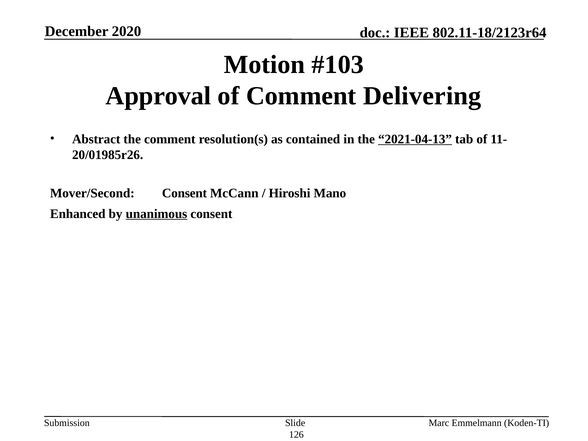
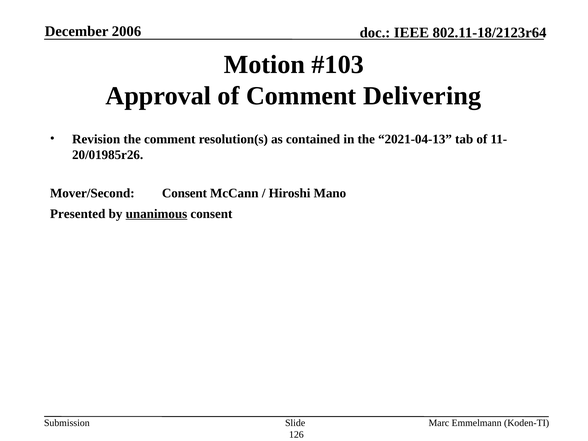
2020: 2020 -> 2006 (126, 31)
Abstract: Abstract -> Revision (96, 139)
2021-04-13 underline: present -> none (415, 139)
Enhanced: Enhanced -> Presented (78, 214)
